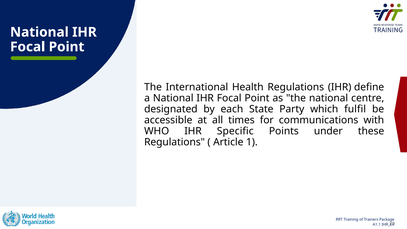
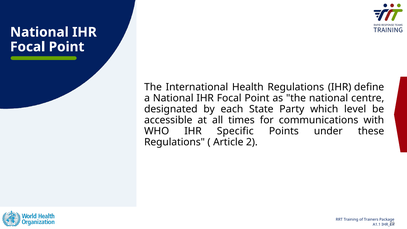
fulfil: fulfil -> level (355, 109)
1: 1 -> 2 (252, 142)
